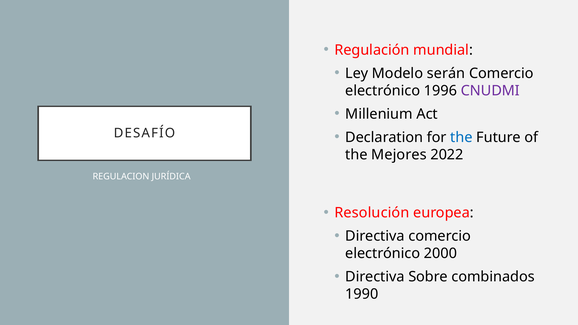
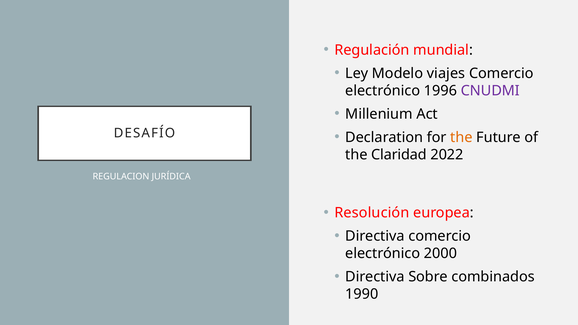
serán: serán -> viajes (446, 73)
the colour: blue -> orange (461, 137)
Mejores: Mejores -> Claridad (399, 155)
